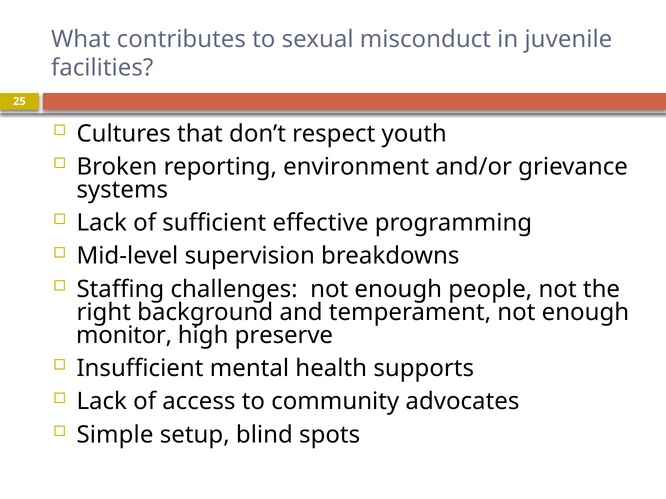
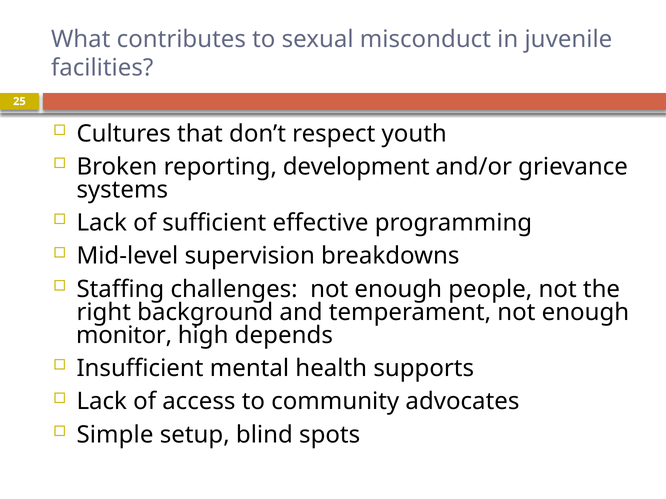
environment: environment -> development (356, 167)
preserve: preserve -> depends (284, 336)
